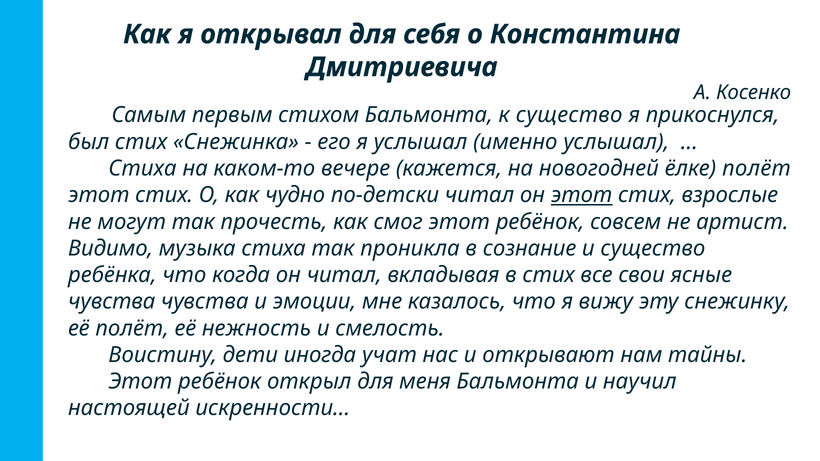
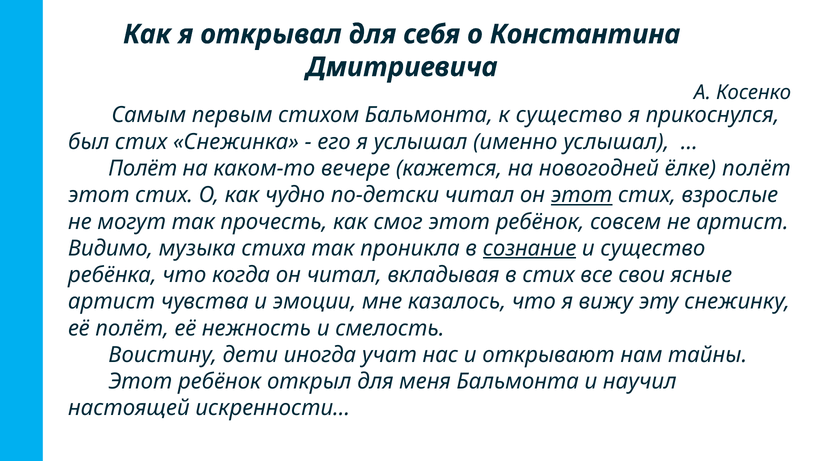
Стиха: Стиха -> Полёт (143, 169)
сознание underline: none -> present (530, 248)
чувства: чувства -> артист (112, 302)
